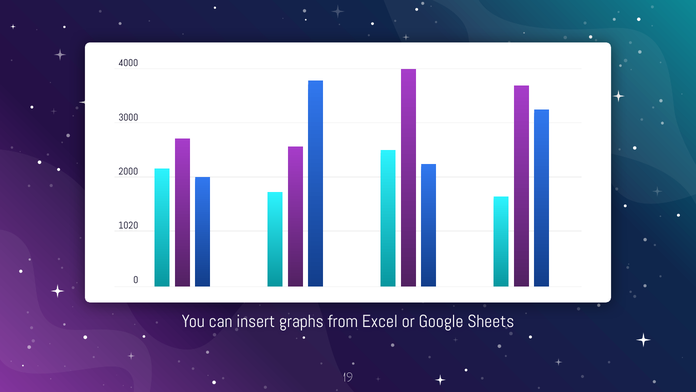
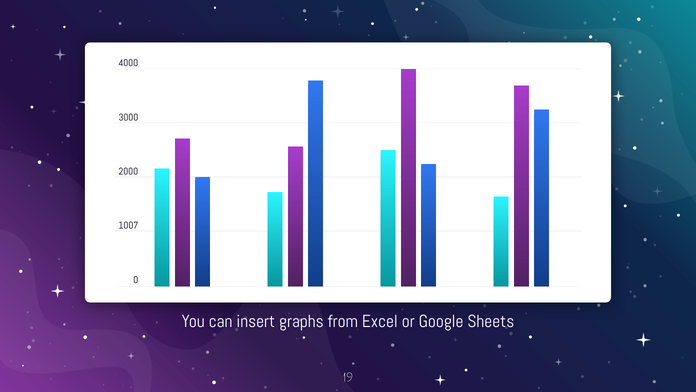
1020: 1020 -> 1007 (128, 226)
